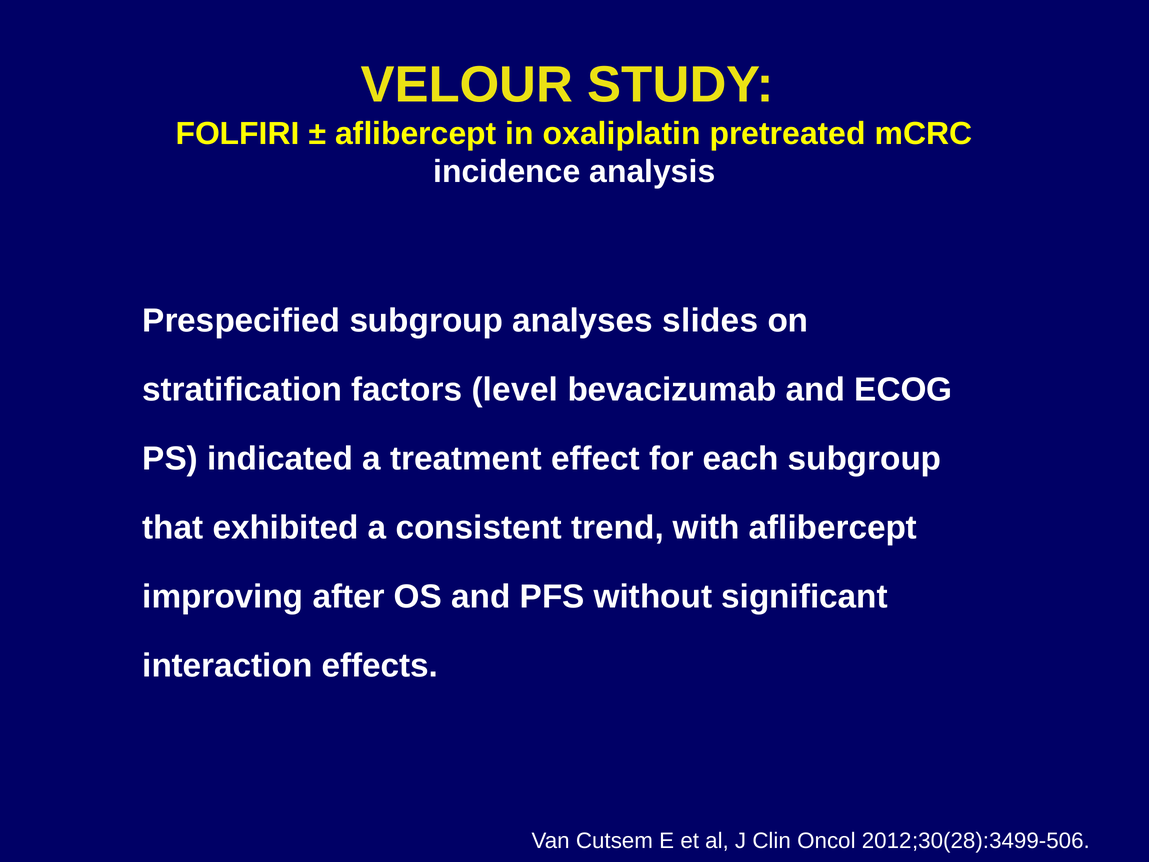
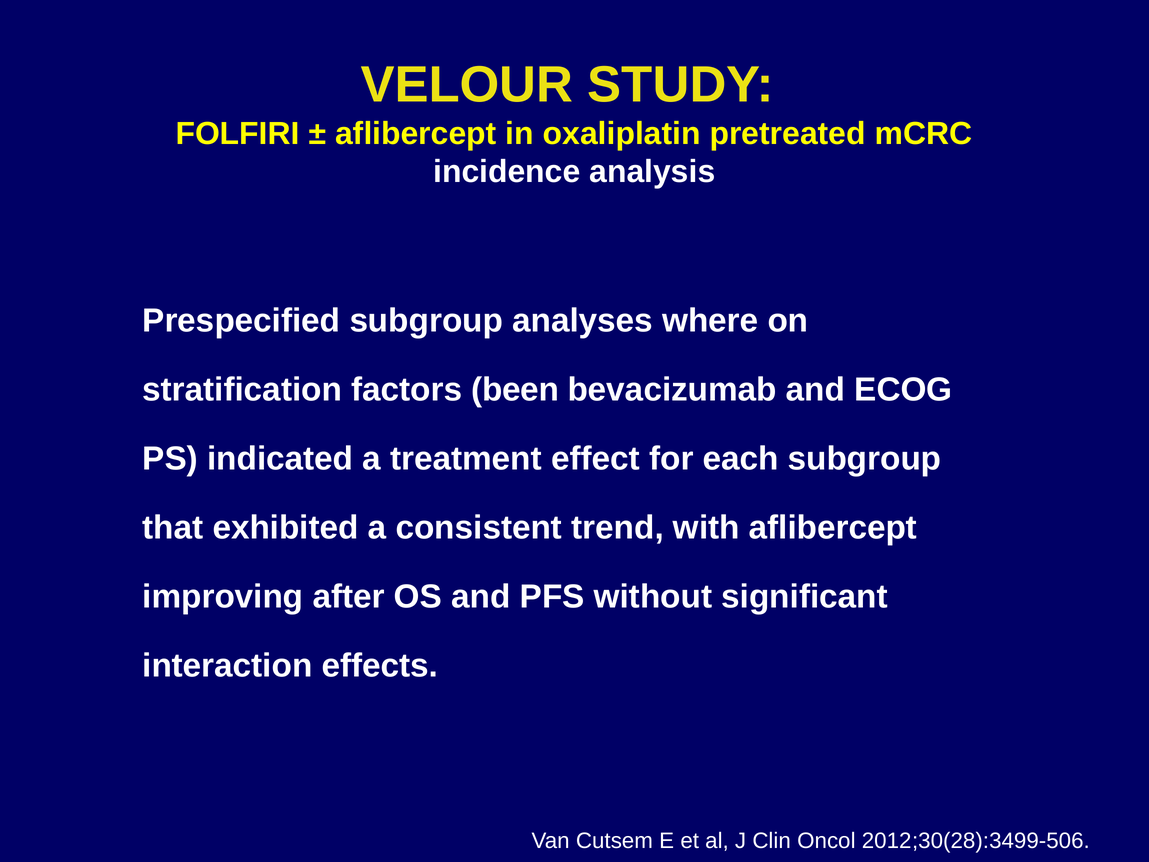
slides: slides -> where (710, 321)
level: level -> been (515, 390)
